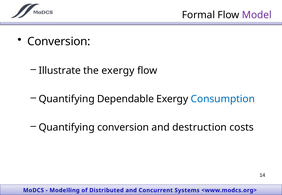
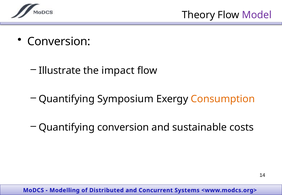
Formal: Formal -> Theory (198, 15)
the exergy: exergy -> impact (118, 71)
Dependable: Dependable -> Symposium (125, 99)
Consumption colour: blue -> orange (223, 99)
destruction: destruction -> sustainable (200, 127)
